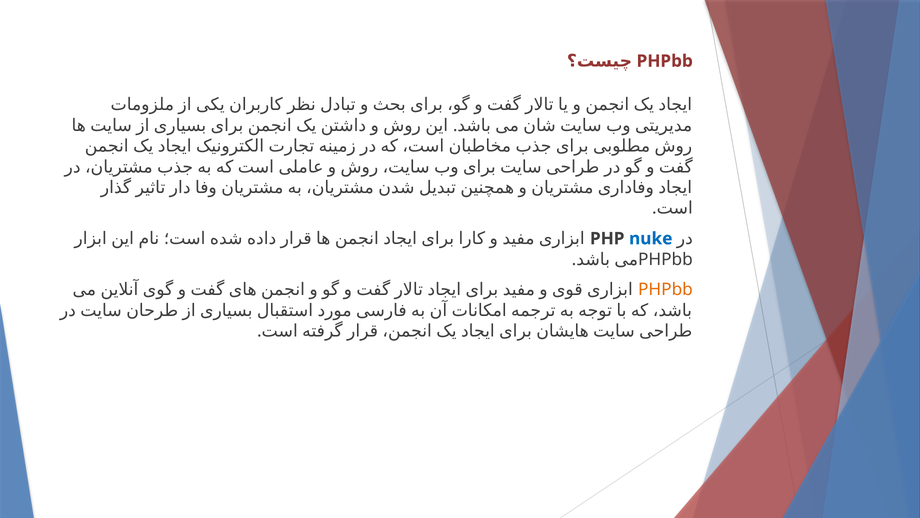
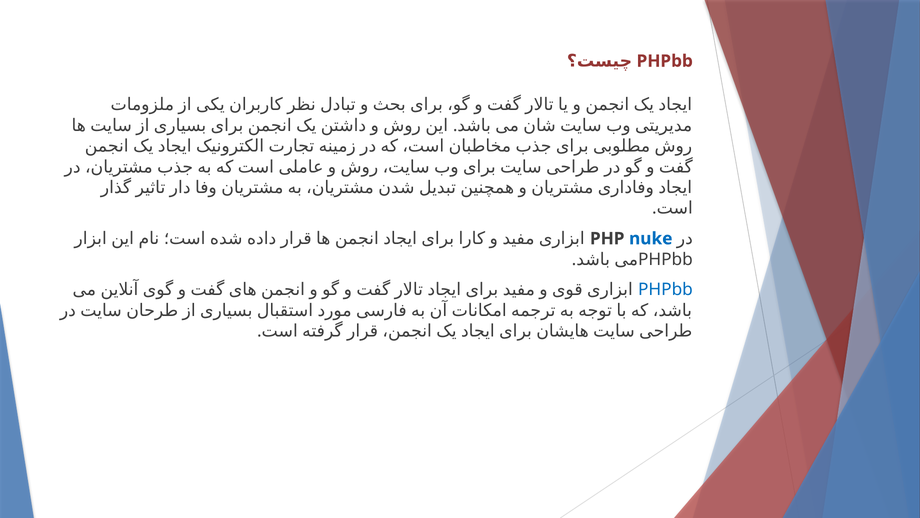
PHPbb colour: orange -> blue (665, 289)
